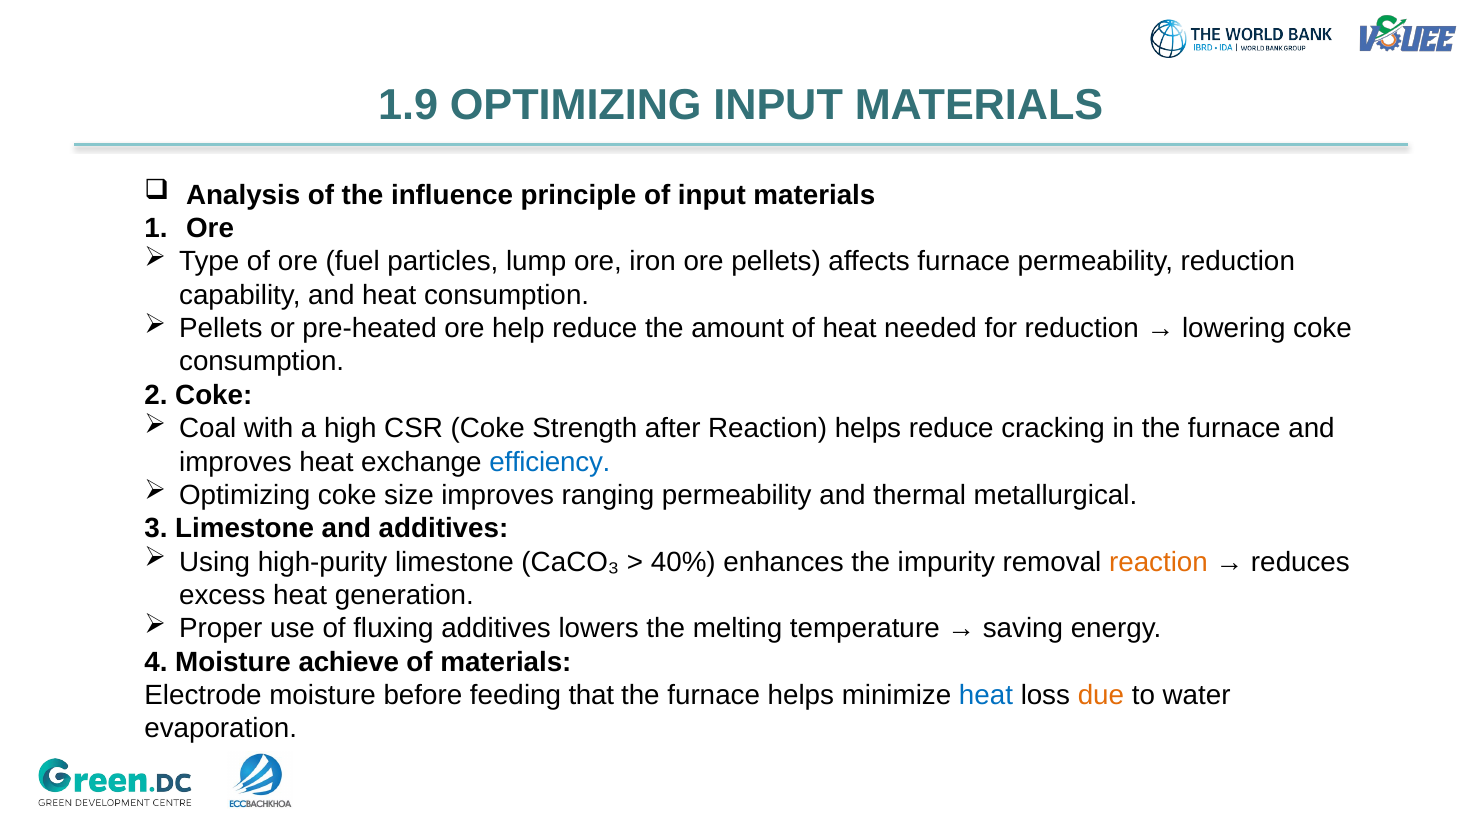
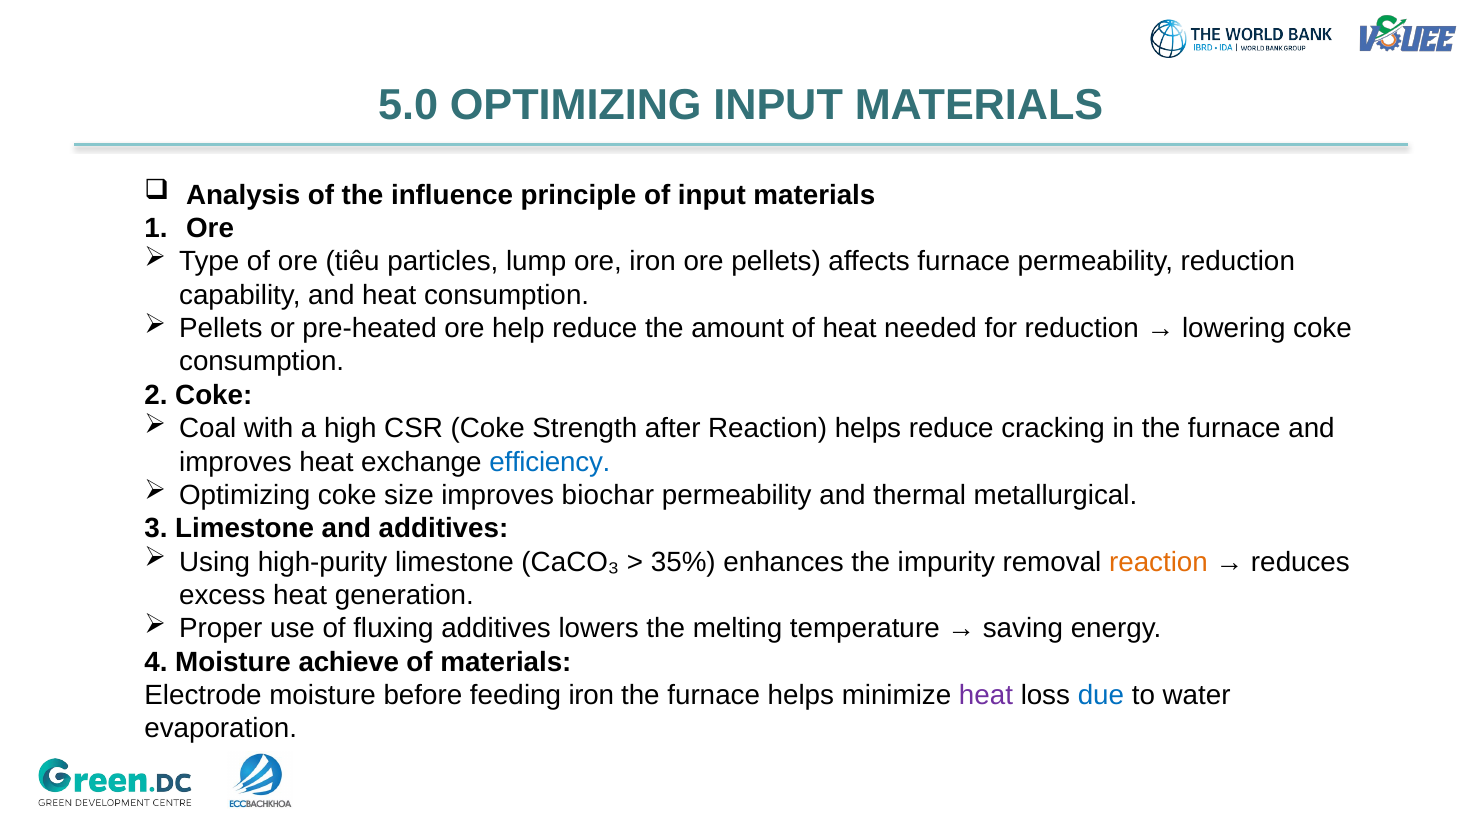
1.9: 1.9 -> 5.0 (408, 105)
fuel: fuel -> tiêu (353, 262)
ranging: ranging -> biochar (608, 495)
40%: 40% -> 35% (683, 562)
feeding that: that -> iron (591, 695)
heat colour: blue -> purple (986, 695)
due colour: orange -> blue (1101, 695)
